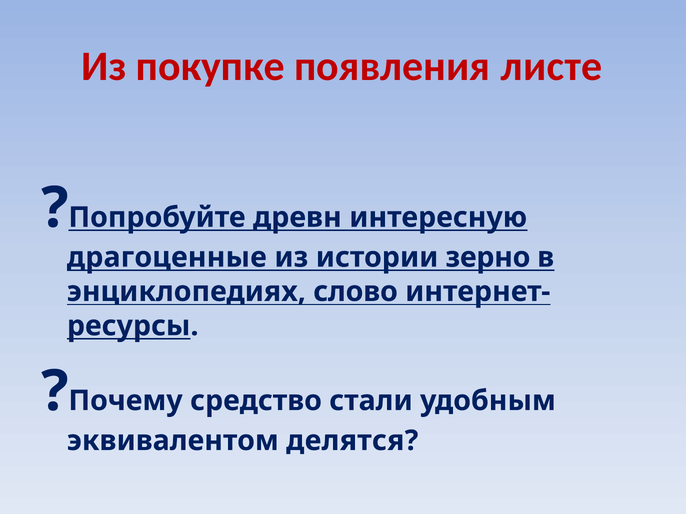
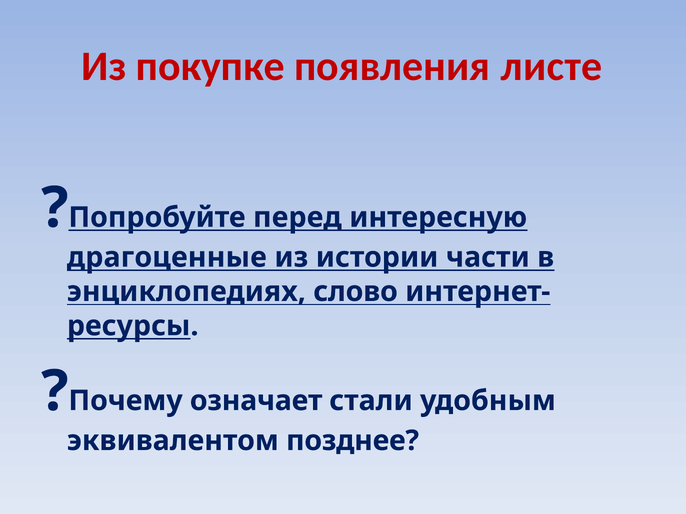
древн: древн -> перед (297, 218)
зерно: зерно -> части (488, 258)
средство: средство -> означает (256, 401)
делятся: делятся -> позднее (353, 441)
